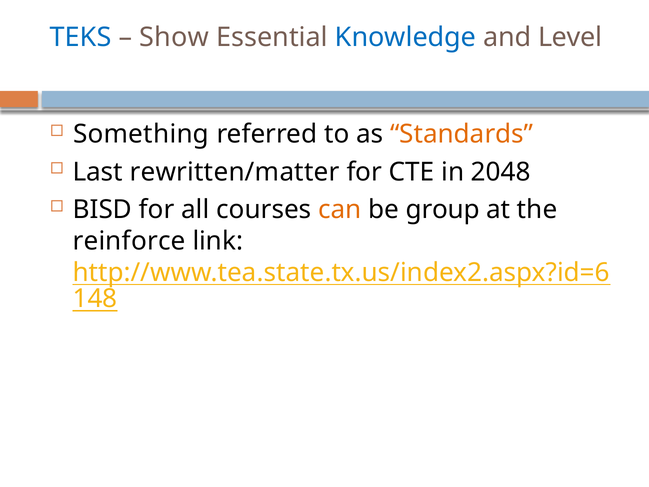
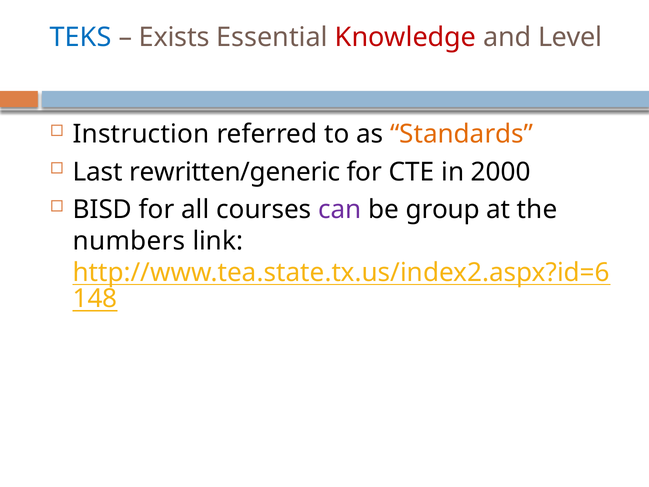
Show: Show -> Exists (174, 38)
Knowledge colour: blue -> red (406, 38)
Something: Something -> Instruction (141, 134)
rewritten/matter: rewritten/matter -> rewritten/generic (235, 172)
2048: 2048 -> 2000 (501, 172)
can colour: orange -> purple (340, 210)
reinforce: reinforce -> numbers (129, 241)
